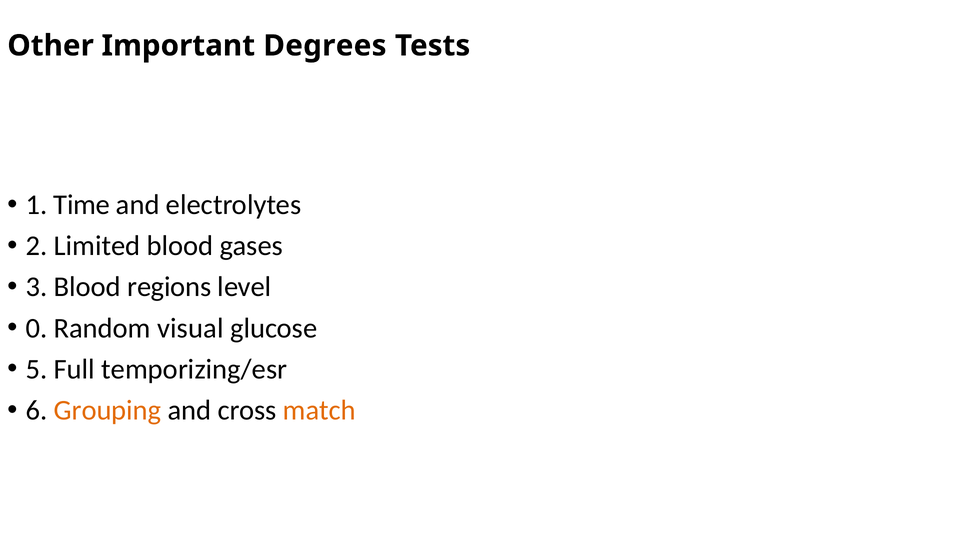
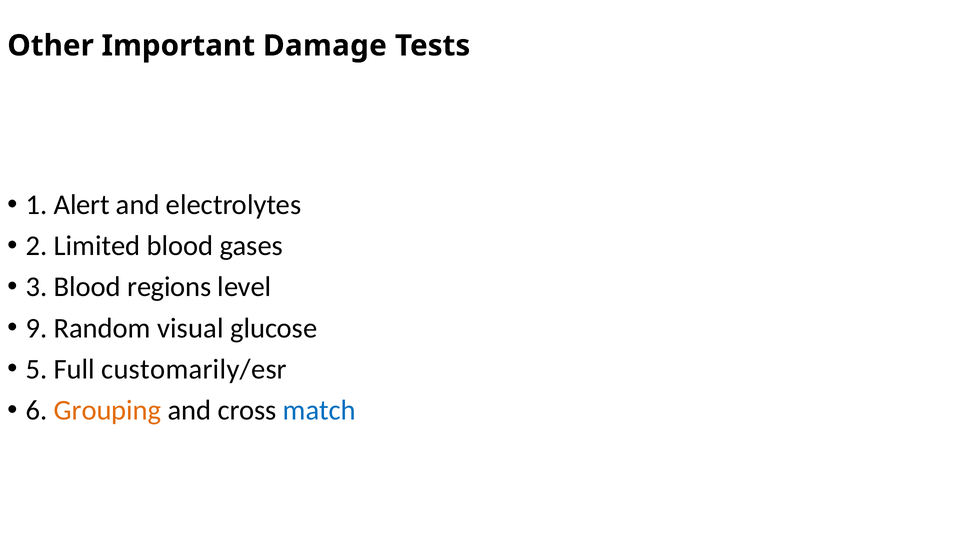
Degrees: Degrees -> Damage (325, 46)
Time: Time -> Alert (82, 205)
0: 0 -> 9 (37, 328)
temporizing/esr: temporizing/esr -> customarily/esr (194, 369)
match colour: orange -> blue (319, 410)
